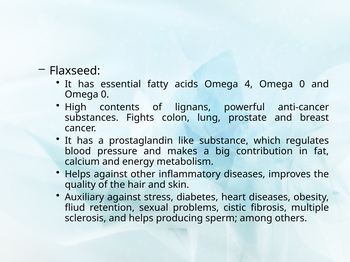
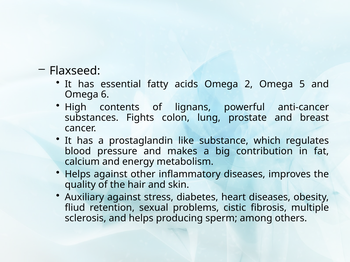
4: 4 -> 2 (249, 84)
0: 0 -> 5 (302, 84)
0: 0 -> 6 (105, 95)
